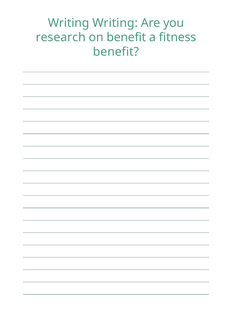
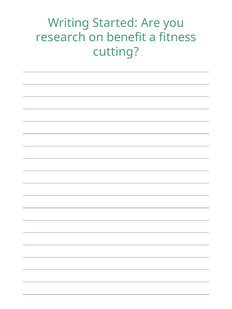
Writing Writing: Writing -> Started (115, 23)
benefit: benefit -> cutting (116, 52)
